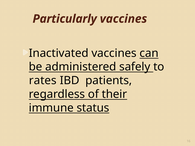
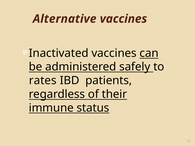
Particularly: Particularly -> Alternative (65, 19)
